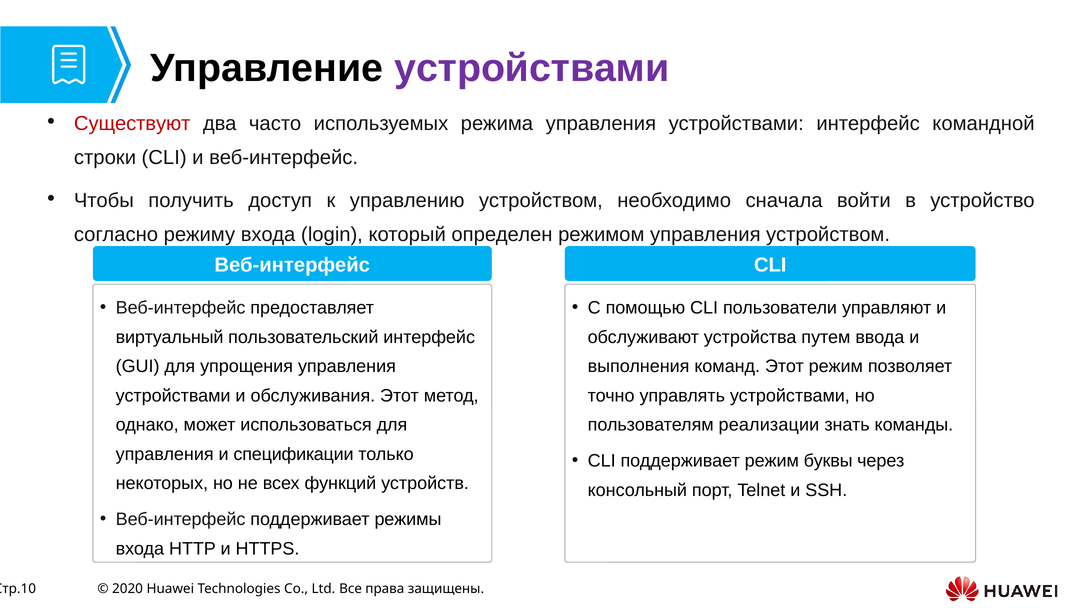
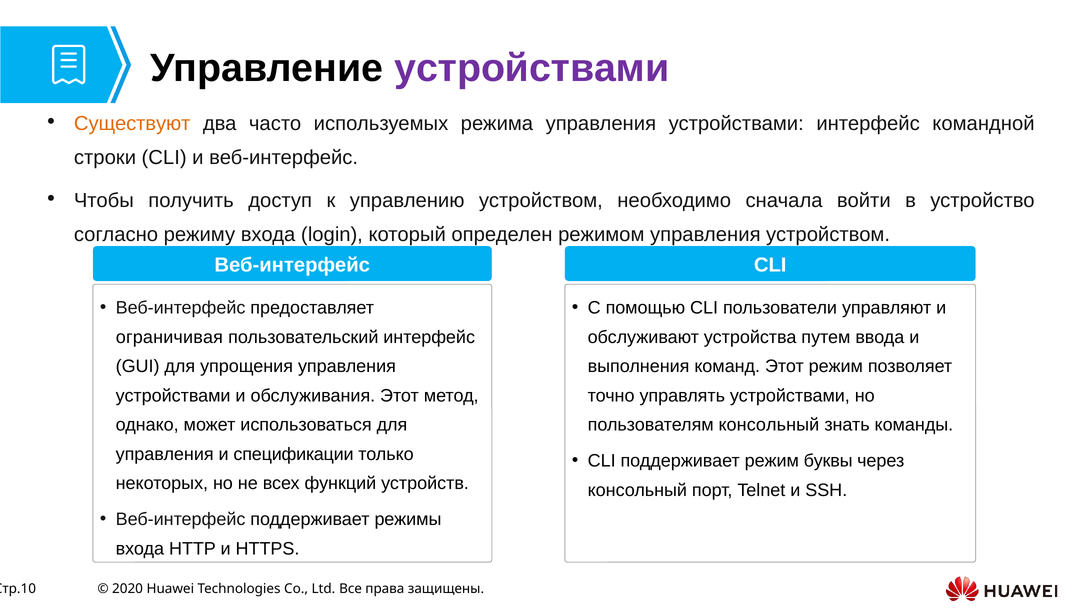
Существуют colour: red -> orange (132, 124)
виртуальный: виртуальный -> ограничивая (169, 337)
пользователям реализации: реализации -> консольный (769, 425)
